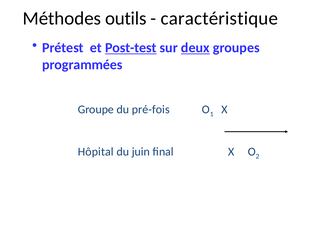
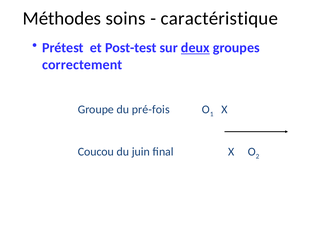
outils: outils -> soins (126, 18)
Post-test underline: present -> none (131, 48)
programmées: programmées -> correctement (82, 65)
Hôpital: Hôpital -> Coucou (96, 152)
